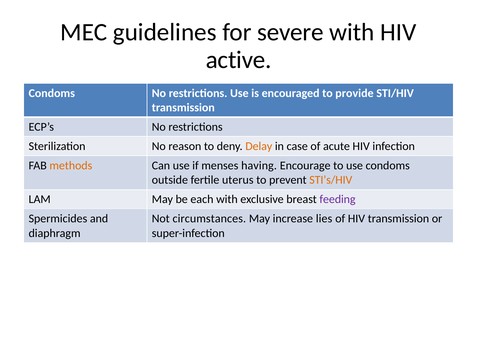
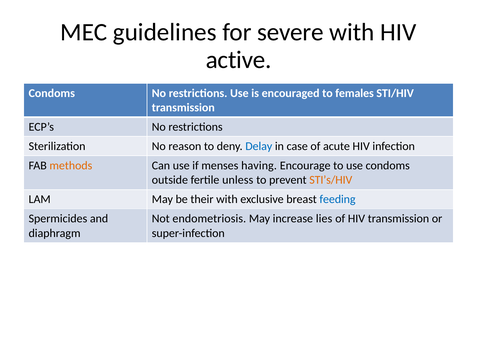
provide: provide -> females (355, 93)
Delay colour: orange -> blue (259, 147)
uterus: uterus -> unless (238, 180)
each: each -> their (202, 200)
feeding colour: purple -> blue (338, 200)
circumstances: circumstances -> endometriosis (209, 219)
